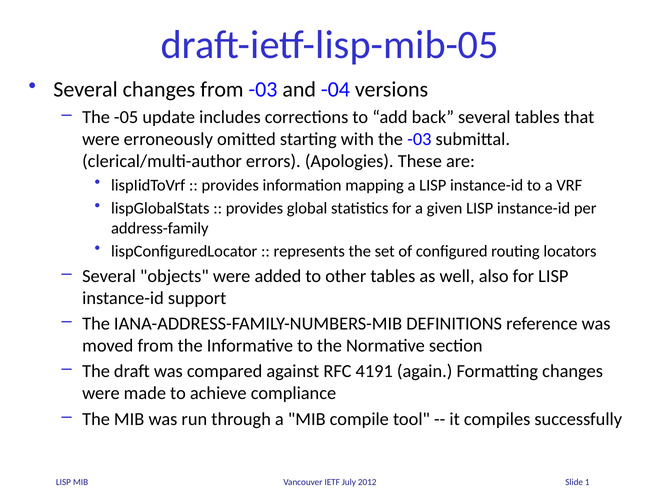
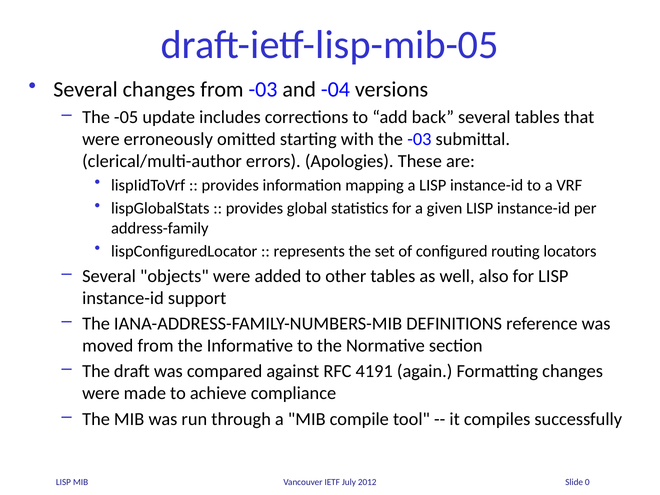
1: 1 -> 0 (587, 482)
